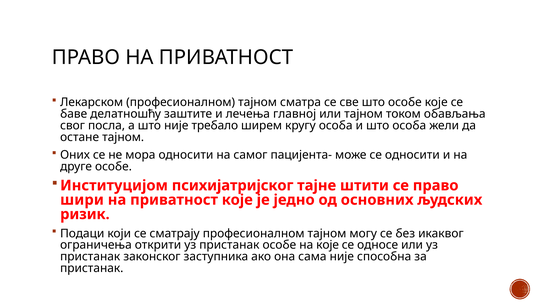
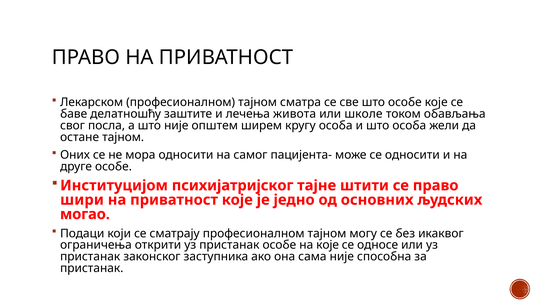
главној: главној -> живота (295, 114)
или тајном: тајном -> школе (363, 114)
требало: требало -> општем (215, 125)
ризик: ризик -> могао (85, 214)
